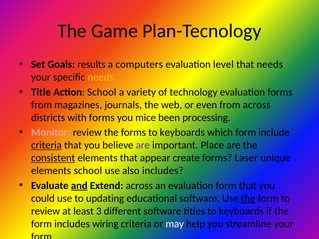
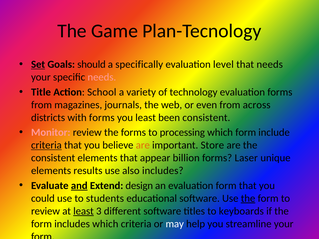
Set underline: none -> present (38, 65)
results: results -> should (91, 65)
computers: computers -> specifically (139, 65)
needs colour: yellow -> pink (102, 77)
you mice: mice -> least (146, 118)
been processing: processing -> consistent (206, 118)
forms to keyboards: keyboards -> processing (182, 133)
are colour: purple -> orange (143, 145)
Place: Place -> Store (212, 145)
consistent underline: present -> none (53, 158)
create: create -> billion (186, 158)
elements school: school -> results (88, 171)
Extend across: across -> design (139, 186)
updating: updating -> students (105, 199)
least underline: none -> present (84, 211)
includes wiring: wiring -> which (105, 224)
